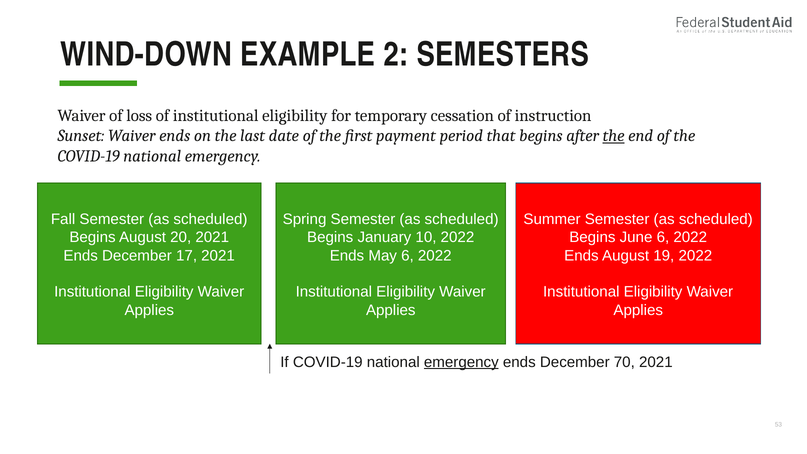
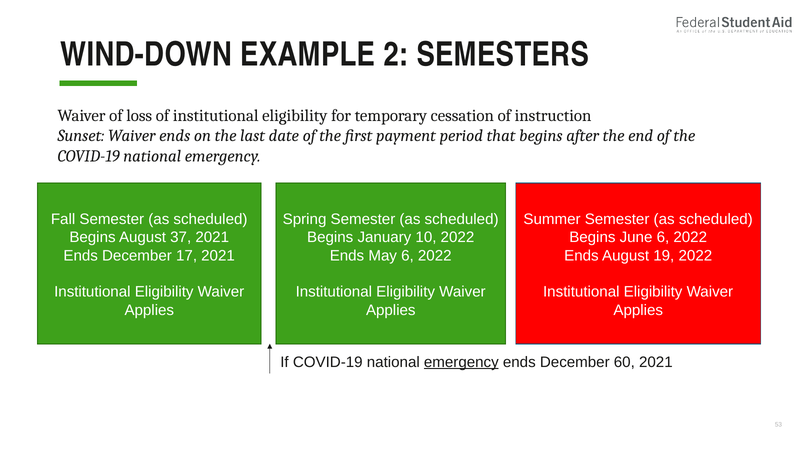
the underline: present -> none (614, 136)
20: 20 -> 37 (181, 237)
70: 70 -> 60 (624, 362)
